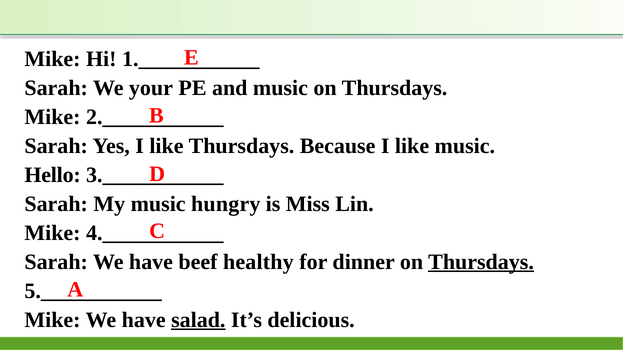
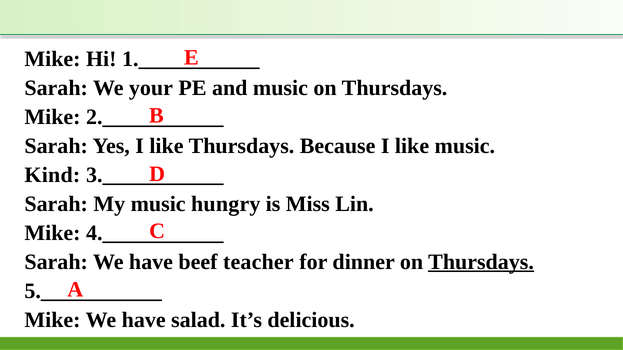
Hello: Hello -> Kind (52, 175)
healthy: healthy -> teacher (258, 262)
salad underline: present -> none (198, 320)
